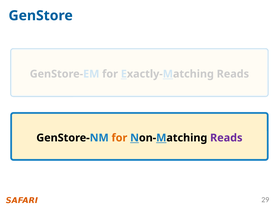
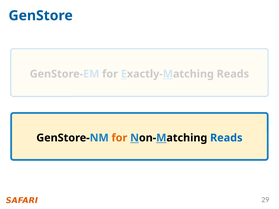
Reads colour: purple -> blue (226, 138)
